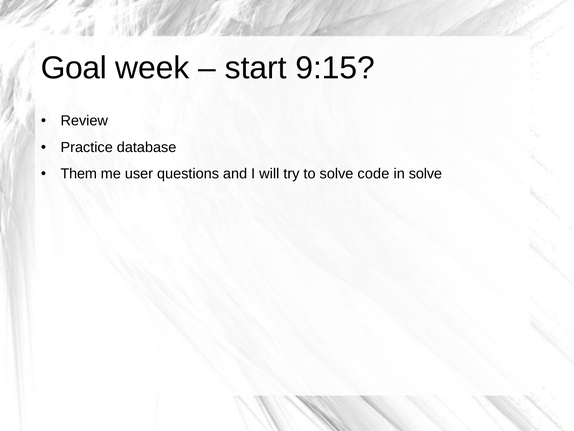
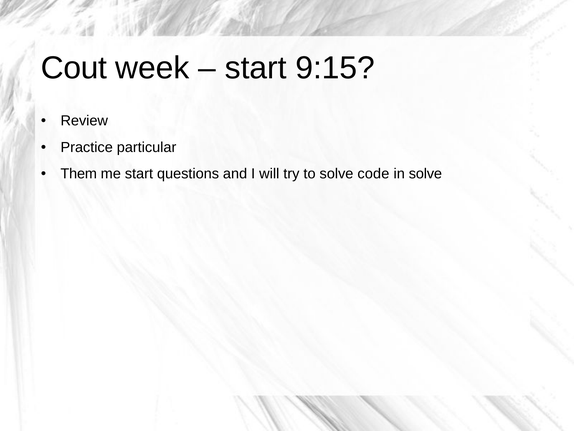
Goal: Goal -> Cout (74, 68)
database: database -> particular (147, 147)
me user: user -> start (139, 174)
